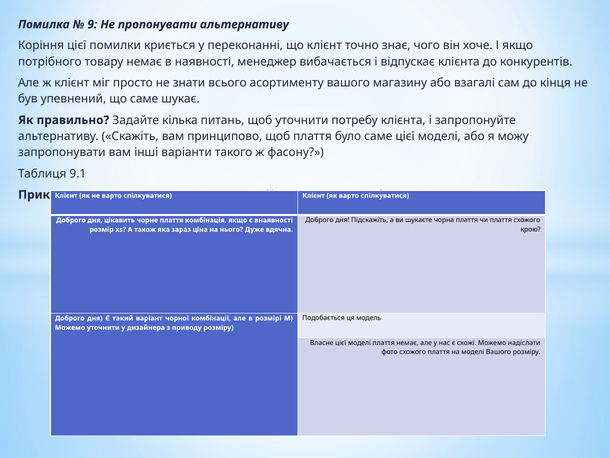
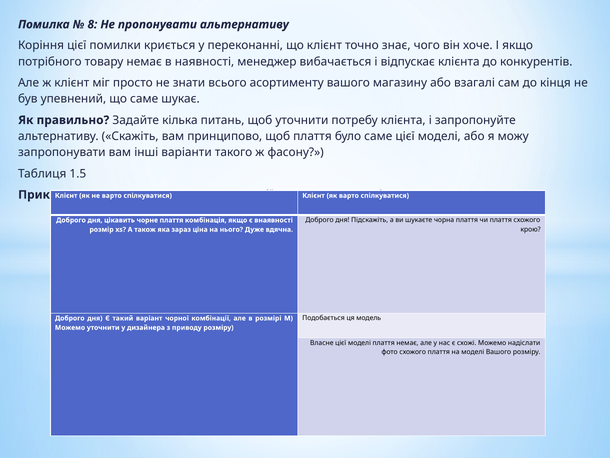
9: 9 -> 8 (92, 24)
9.1: 9.1 -> 1.5 (78, 173)
